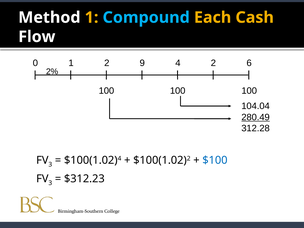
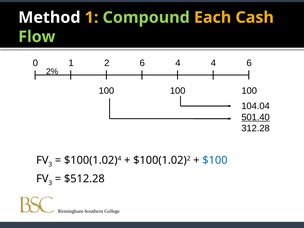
Compound colour: light blue -> light green (146, 17)
Flow colour: white -> light green (37, 37)
2 9: 9 -> 6 (142, 63)
4 2: 2 -> 4 (213, 63)
280.49: 280.49 -> 501.40 (256, 117)
$312.23: $312.23 -> $512.28 (84, 179)
